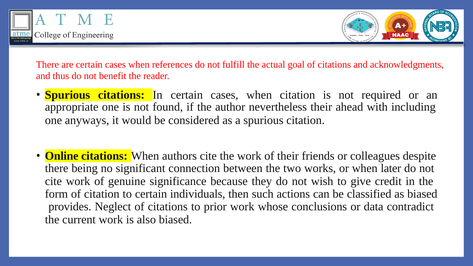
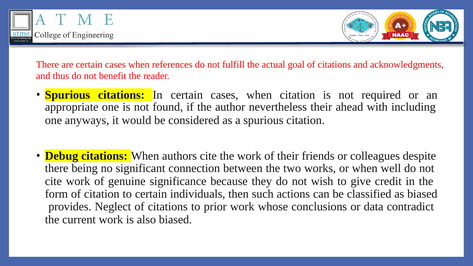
Online: Online -> Debug (62, 156)
later: later -> well (391, 168)
